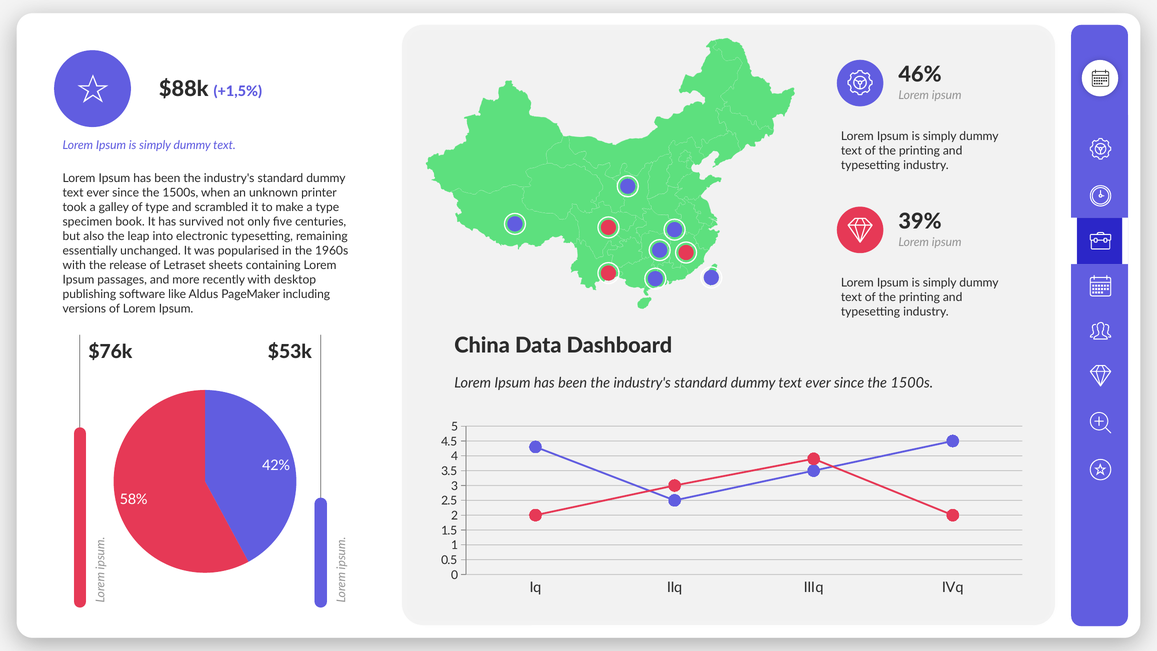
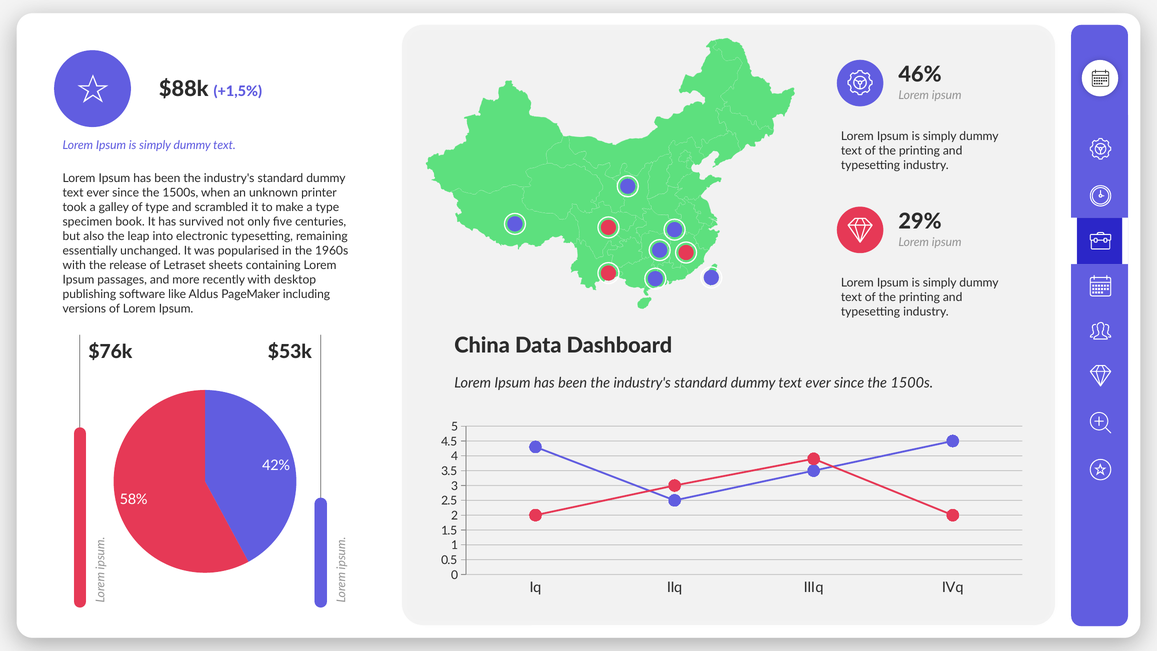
39%: 39% -> 29% (920, 221)
